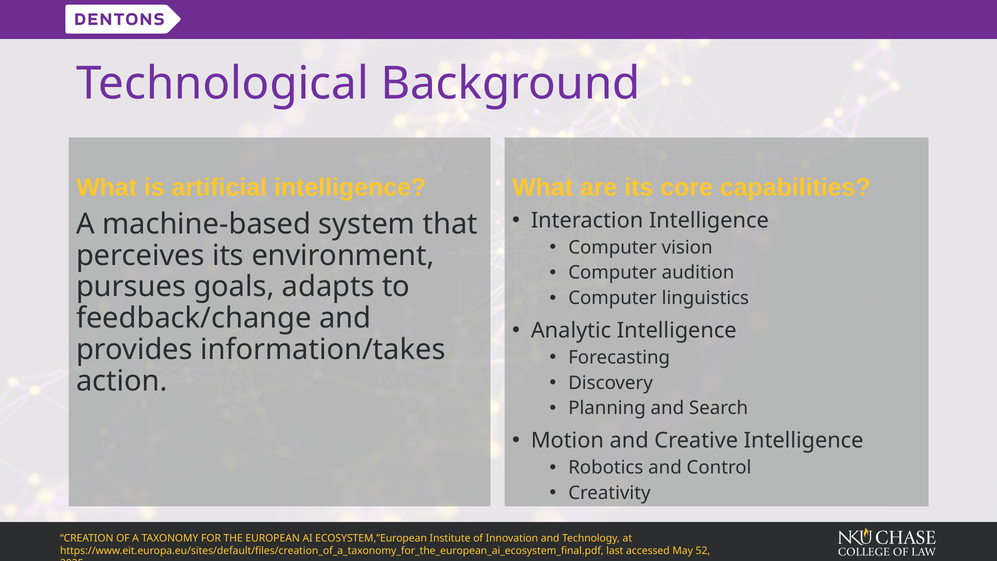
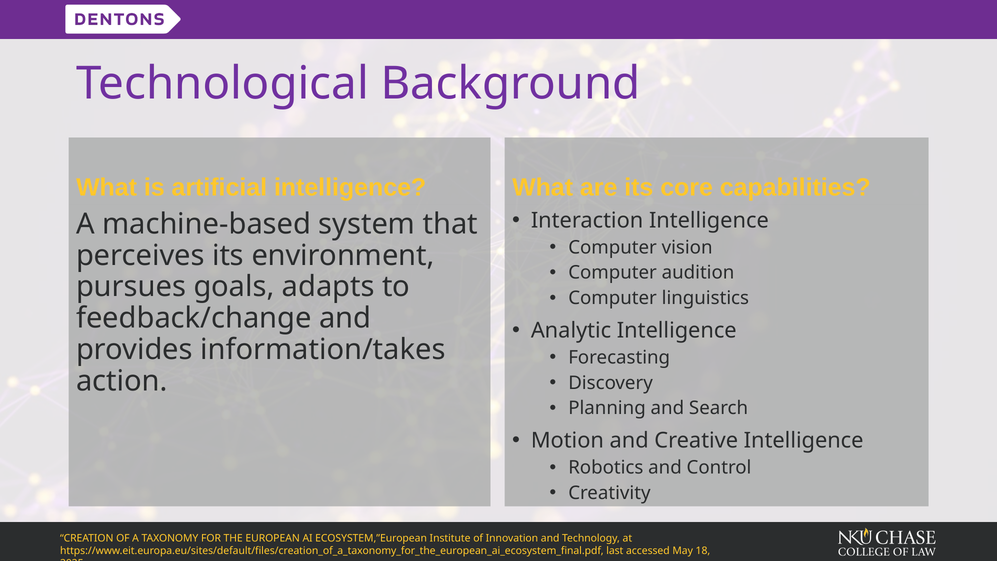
52: 52 -> 18 (703, 551)
